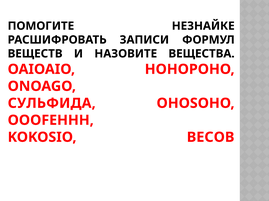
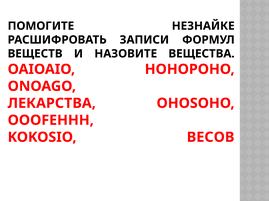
СУЛЬФИДА: СУЛЬФИДА -> ЛЕКАРСТВА (52, 104)
